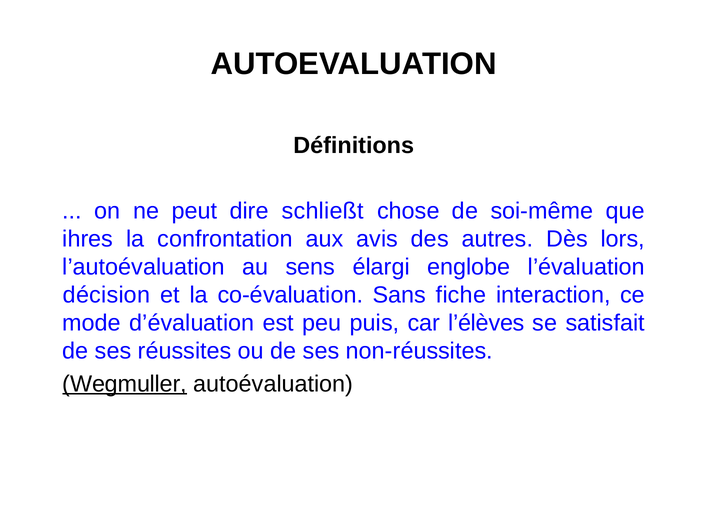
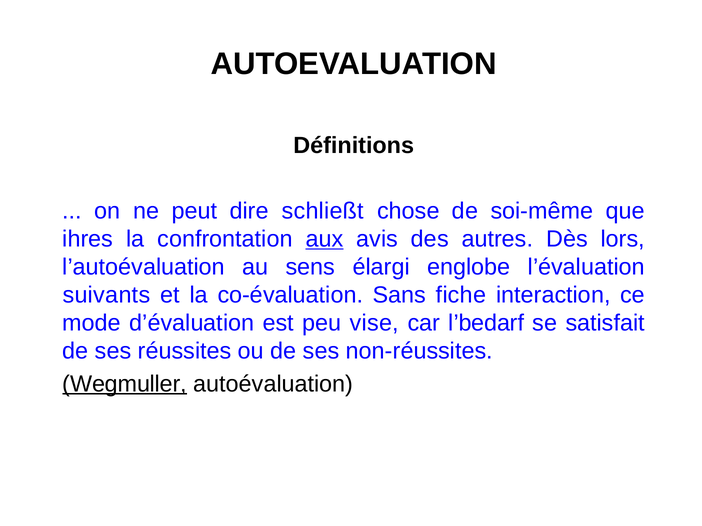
aux underline: none -> present (324, 239)
décision: décision -> suivants (107, 295)
puis: puis -> vise (374, 323)
l’élèves: l’élèves -> l’bedarf (486, 323)
